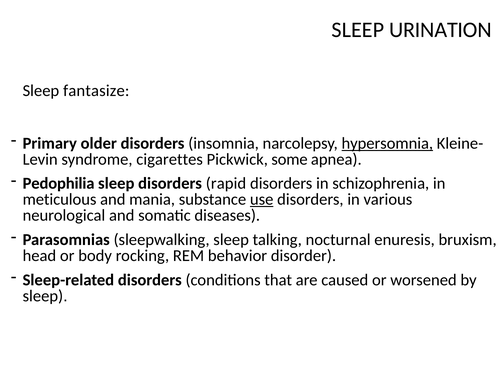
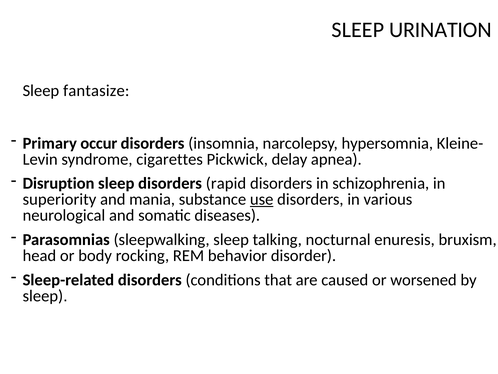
older: older -> occur (99, 143)
hypersomnia underline: present -> none (387, 143)
some: some -> delay (289, 159)
Pedophilia: Pedophilia -> Disruption (59, 183)
meticulous: meticulous -> superiority (59, 199)
